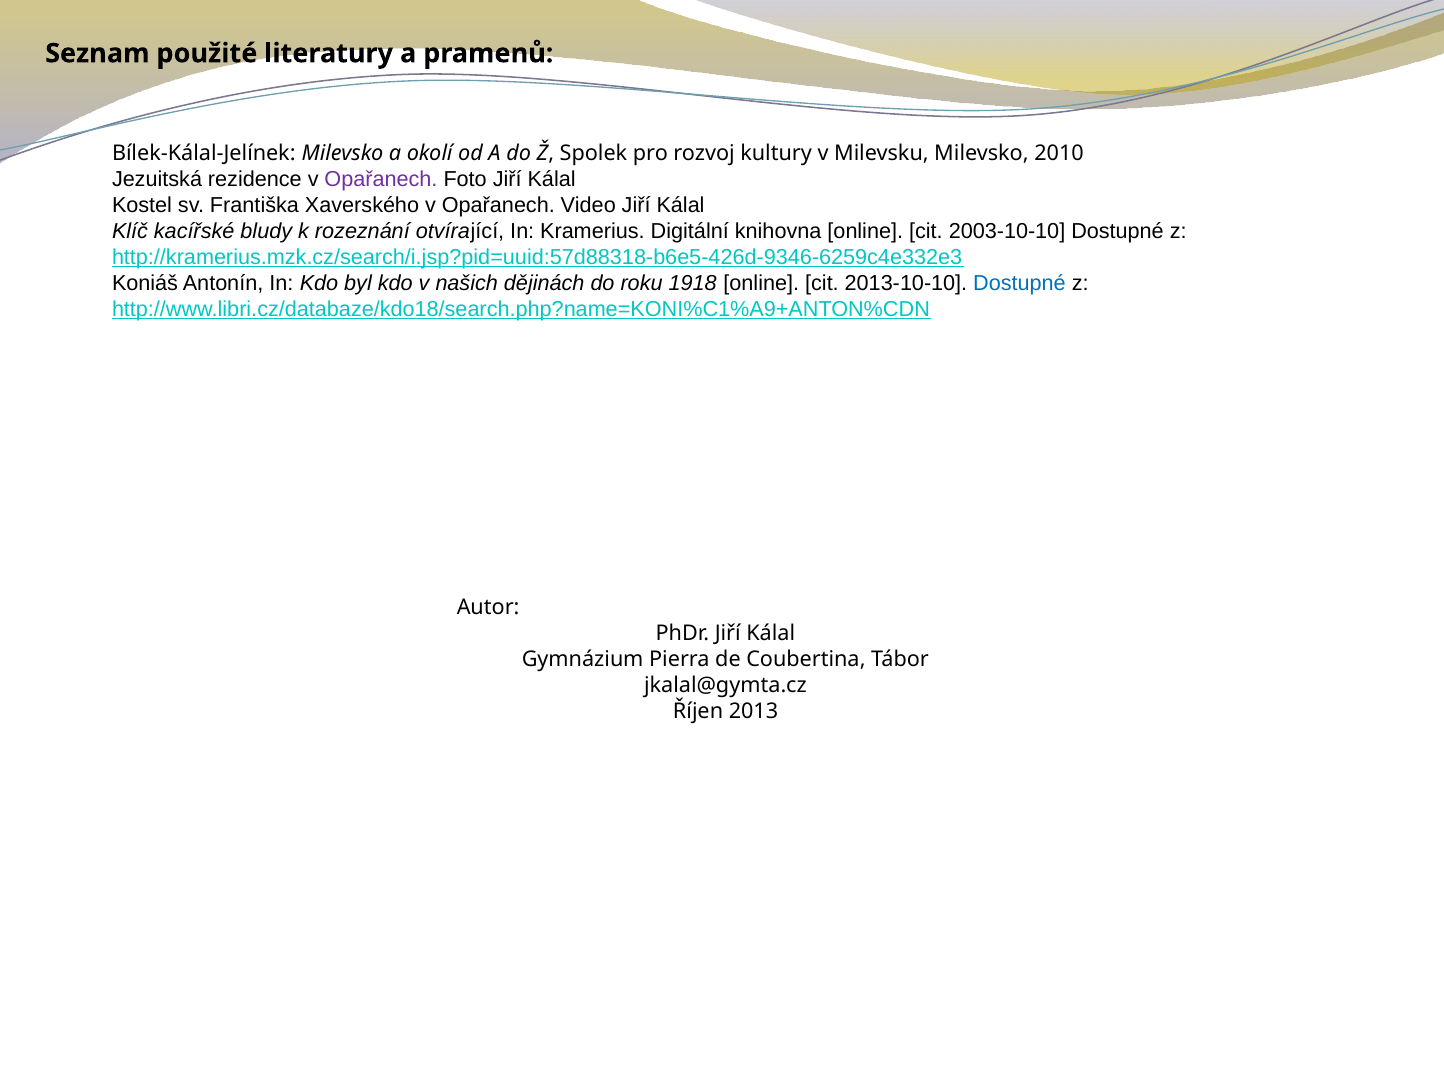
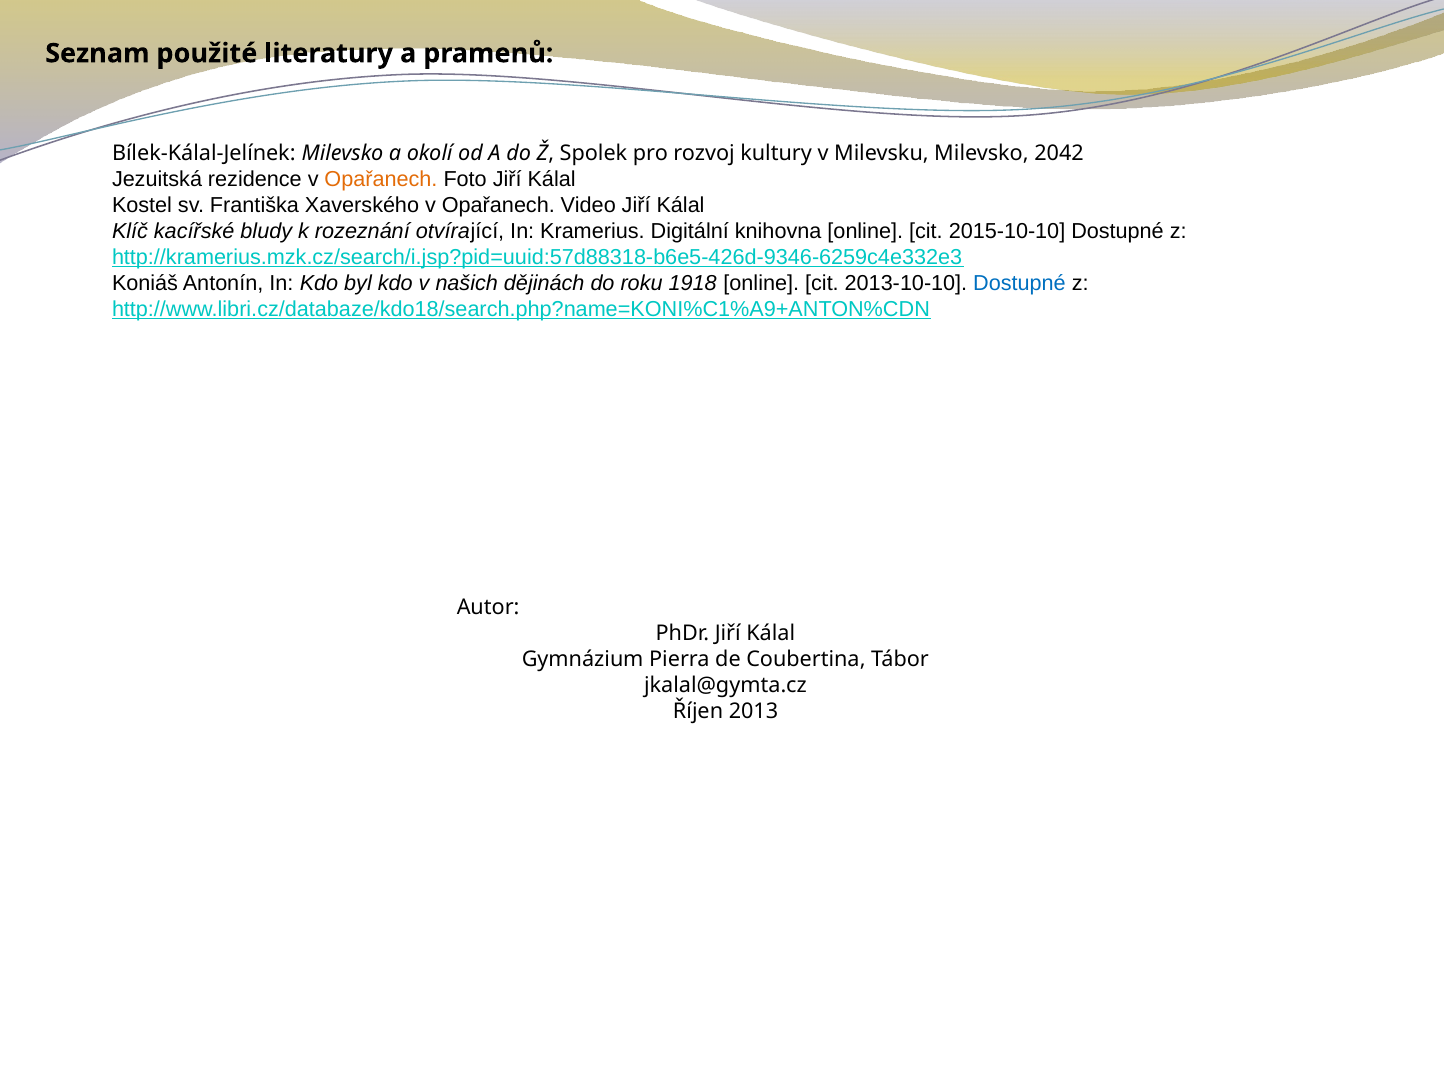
2010: 2010 -> 2042 (1059, 153)
Opařanech colour: purple -> orange (381, 179)
2003-10-10: 2003-10-10 -> 2015-10-10 (1007, 231)
